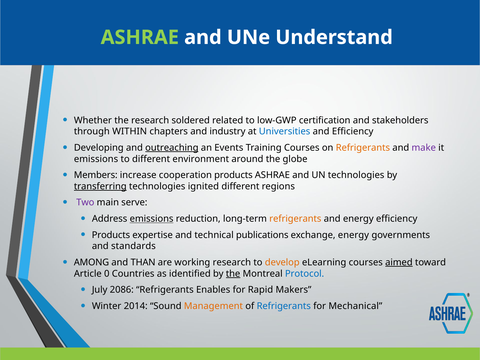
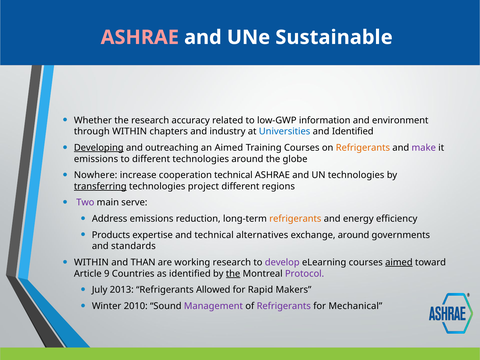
ASHRAE colour: light green -> pink (140, 37)
Understand: Understand -> Sustainable (334, 37)
soldered: soldered -> accuracy (191, 120)
certification: certification -> information (325, 120)
stakeholders: stakeholders -> environment (400, 120)
and Efficiency: Efficiency -> Identified (353, 132)
Developing underline: none -> present (99, 148)
outreaching underline: present -> none (172, 148)
an Events: Events -> Aimed (229, 148)
different environment: environment -> technologies (201, 159)
Members: Members -> Nowhere (96, 175)
cooperation products: products -> technical (233, 175)
ignited: ignited -> project (203, 186)
emissions underline: present -> none (152, 219)
publications: publications -> alternatives (262, 235)
exchange energy: energy -> around (354, 235)
AMONG: AMONG -> WITHIN (91, 262)
develop colour: orange -> purple (282, 262)
0: 0 -> 9 (107, 274)
Protocol colour: blue -> purple (305, 274)
2086: 2086 -> 2013 (122, 290)
Enables: Enables -> Allowed (213, 290)
2014: 2014 -> 2010 (136, 306)
Management colour: orange -> purple (213, 306)
Refrigerants colour: blue -> purple (284, 306)
